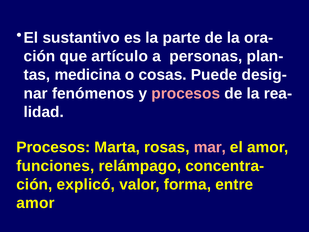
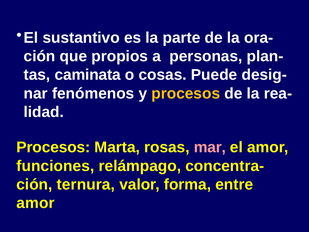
artículo: artículo -> propios (120, 56)
medicina: medicina -> caminata (88, 75)
procesos colour: pink -> yellow (186, 93)
explicó: explicó -> ternura (86, 184)
